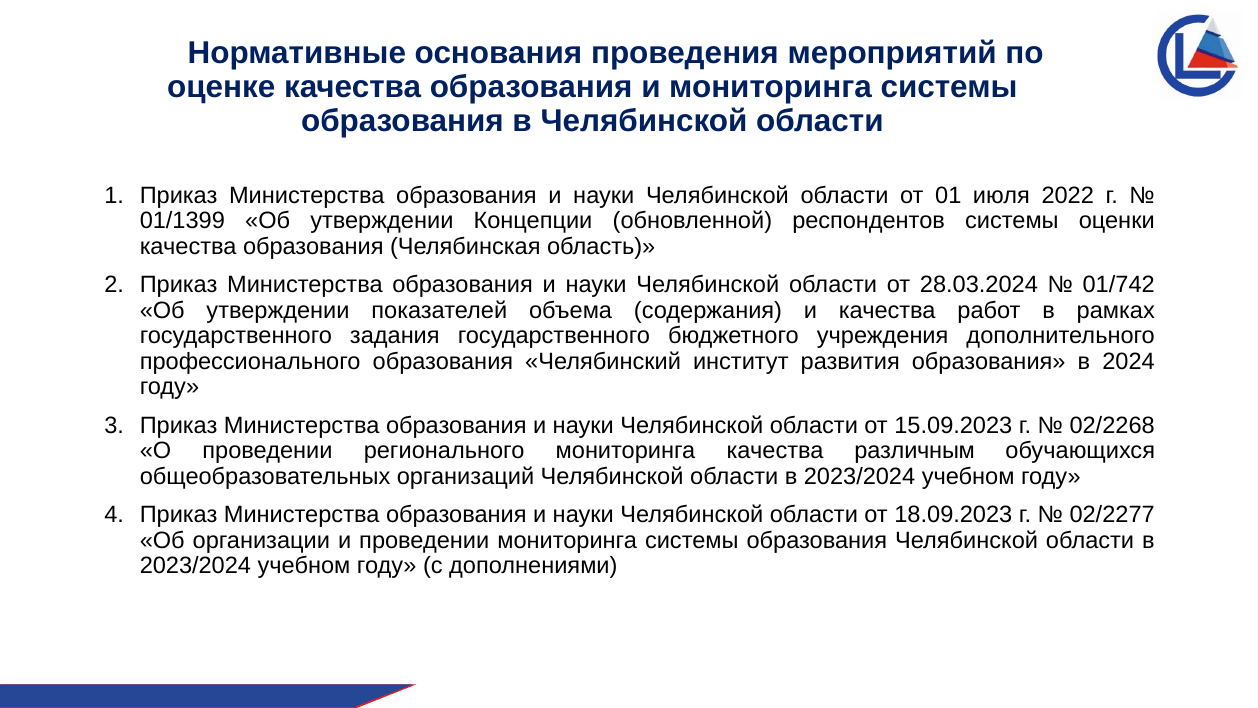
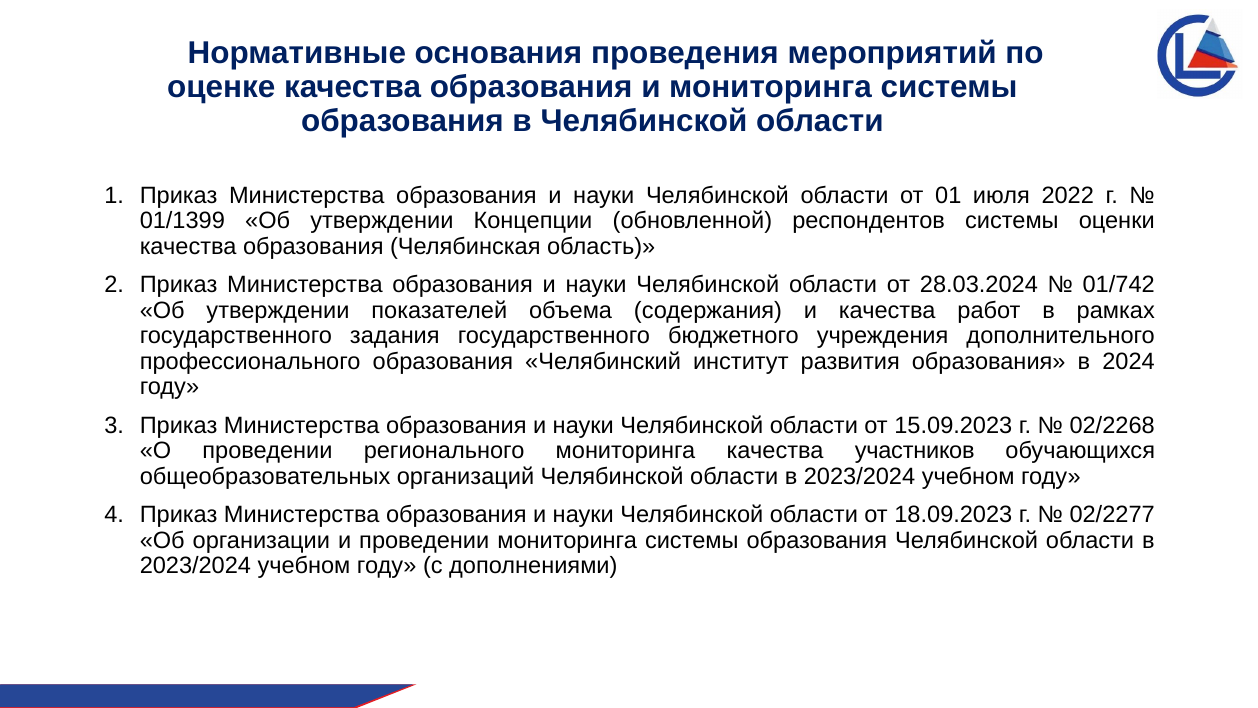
различным: различным -> участников (915, 451)
